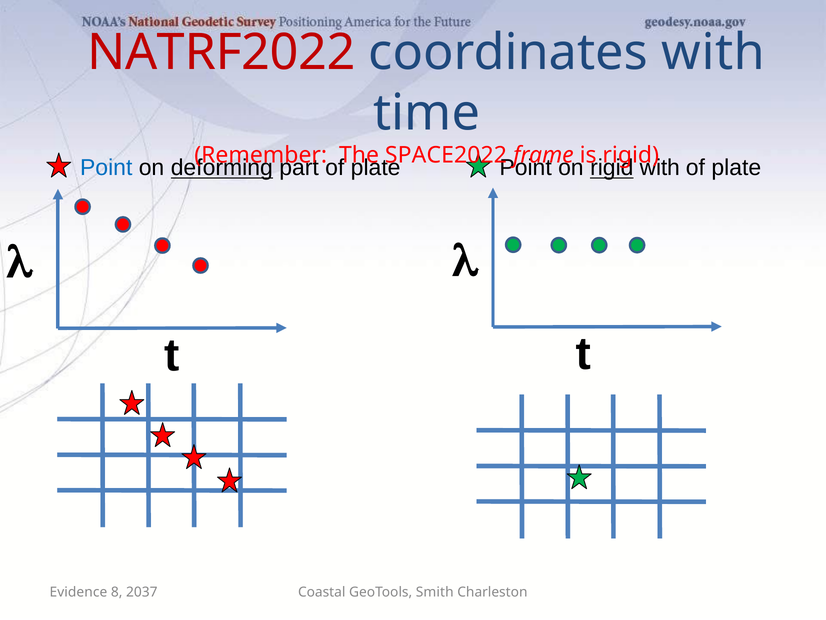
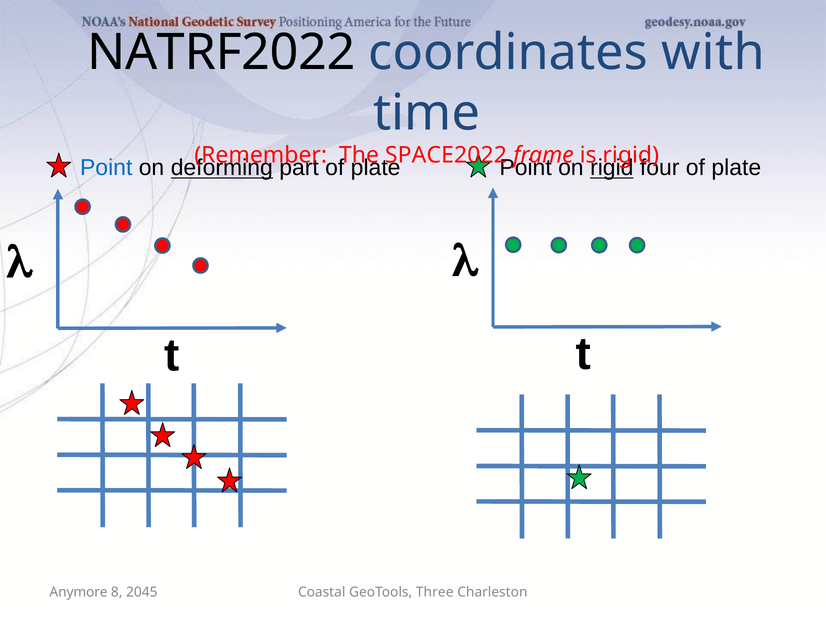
NATRF2022 colour: red -> black (221, 52)
with: with -> four (660, 168)
Evidence: Evidence -> Anymore (79, 592)
2037: 2037 -> 2045 (142, 592)
Smith: Smith -> Three (435, 592)
